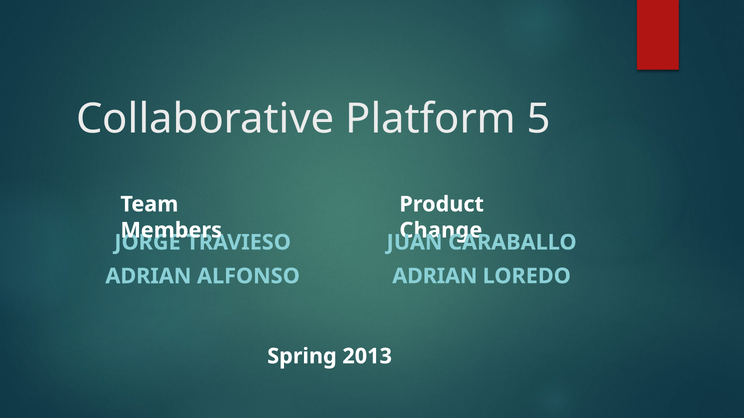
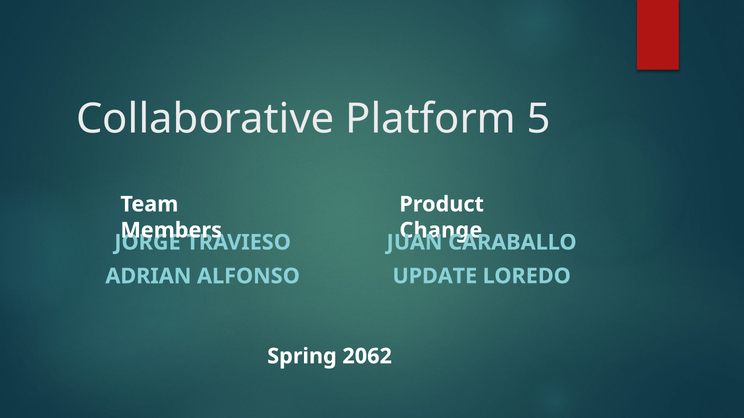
ADRIAN: ADRIAN -> UPDATE (435, 276)
2013: 2013 -> 2062 (367, 357)
